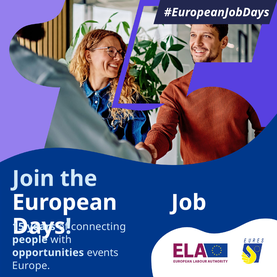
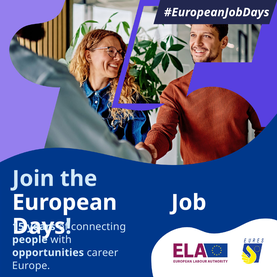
events: events -> career (103, 253)
